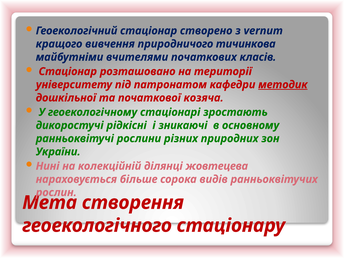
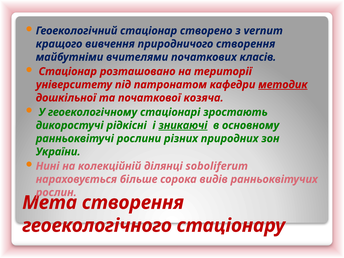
природничого тичинкова: тичинкова -> створення (246, 44)
зникаючі underline: none -> present (183, 125)
жовтецева: жовтецева -> soboliferum (217, 166)
